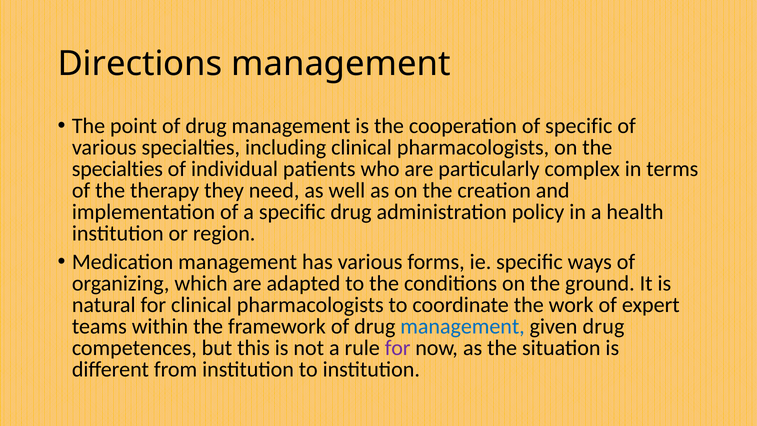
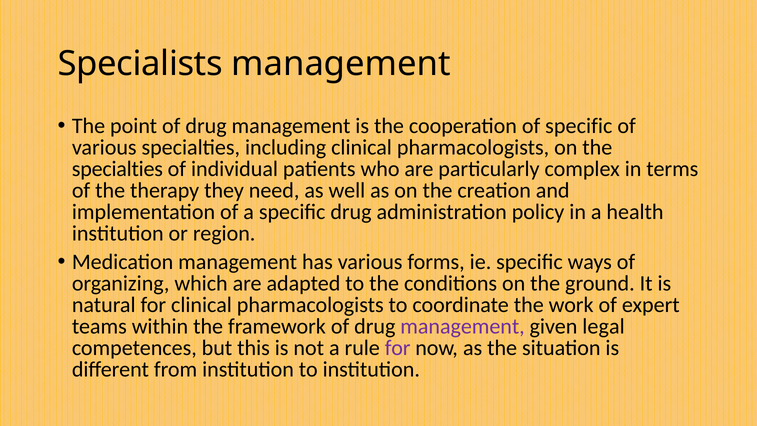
Directions: Directions -> Specialists (140, 64)
management colour: blue -> purple (463, 326)
given drug: drug -> legal (604, 326)
